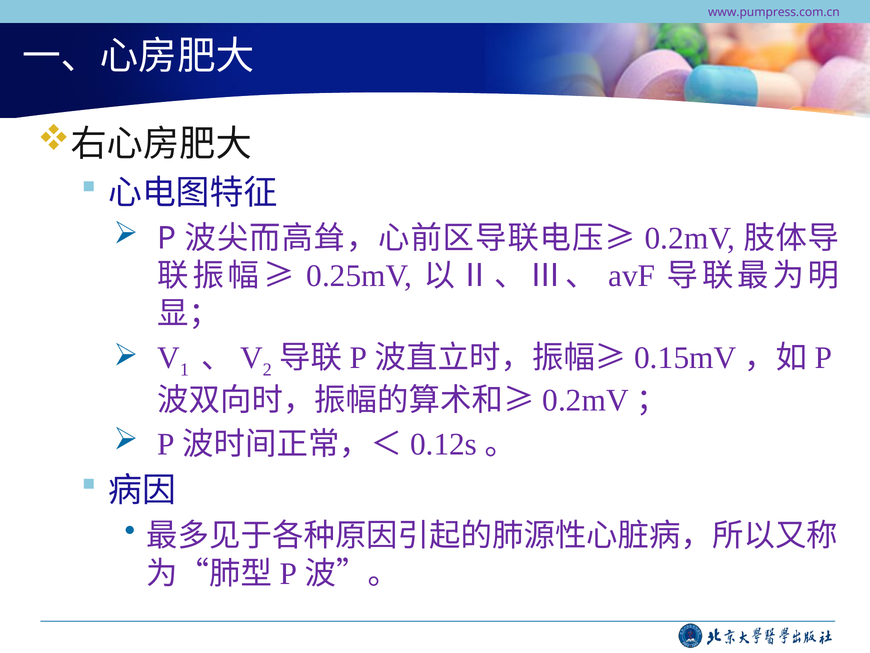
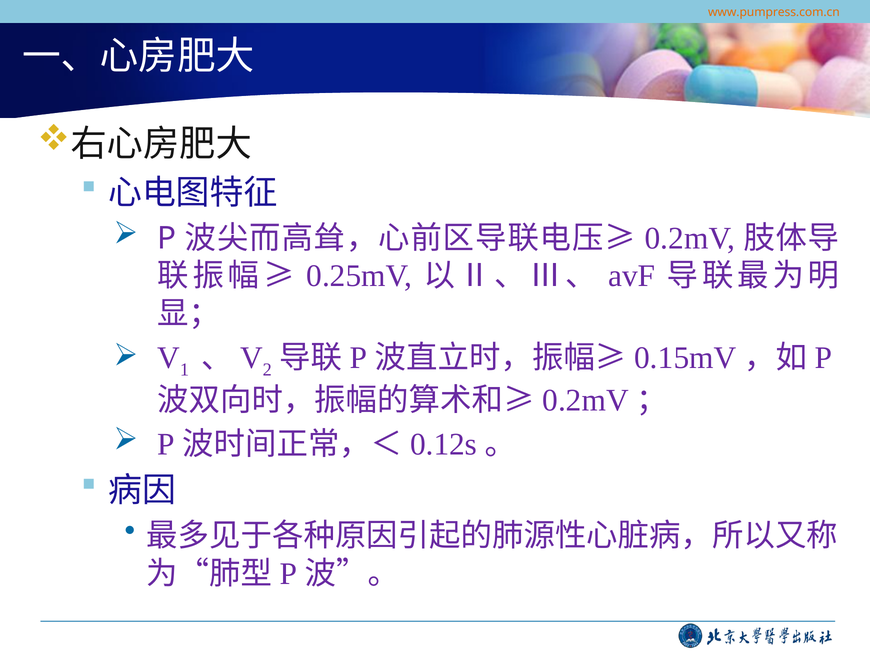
www.pumpress.com.cn colour: purple -> orange (774, 12)
